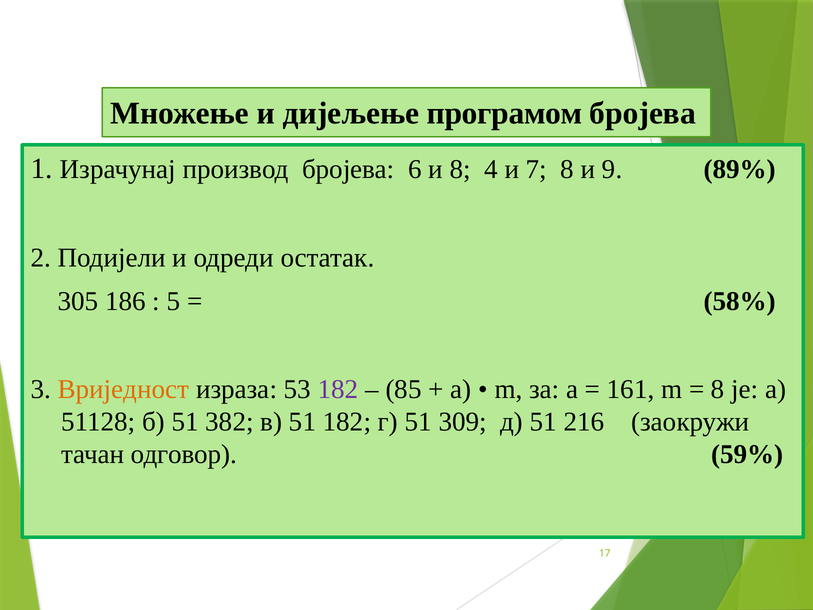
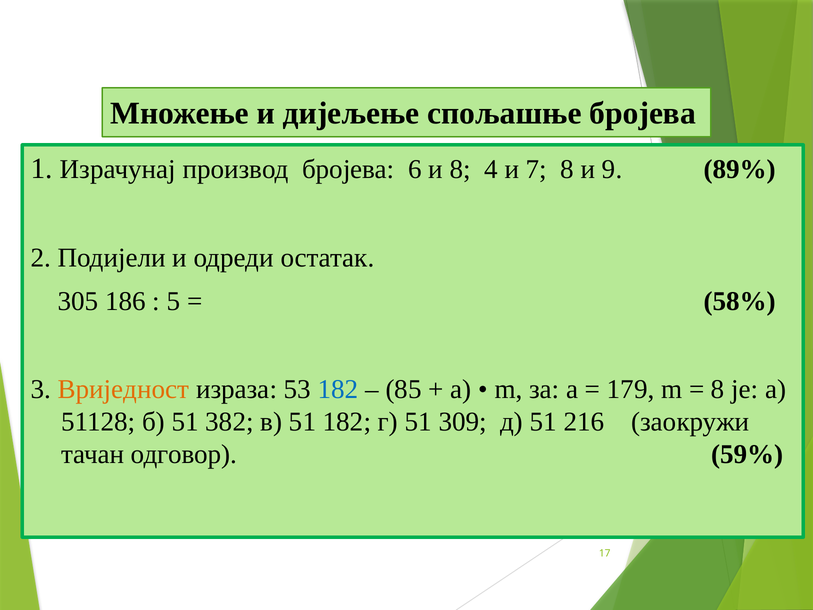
програмом: програмом -> спољашње (504, 113)
182 colour: purple -> blue (338, 389)
161: 161 -> 179 (631, 389)
